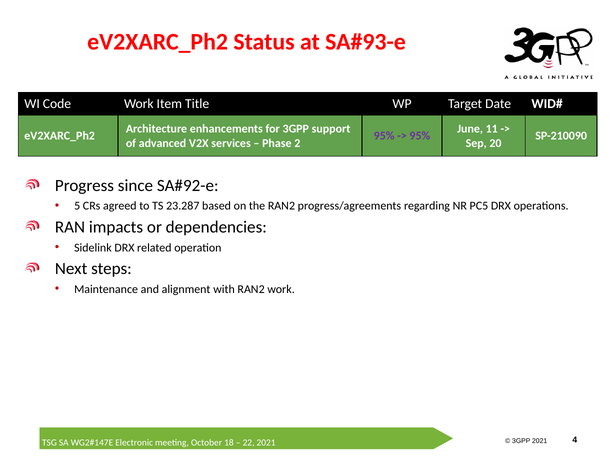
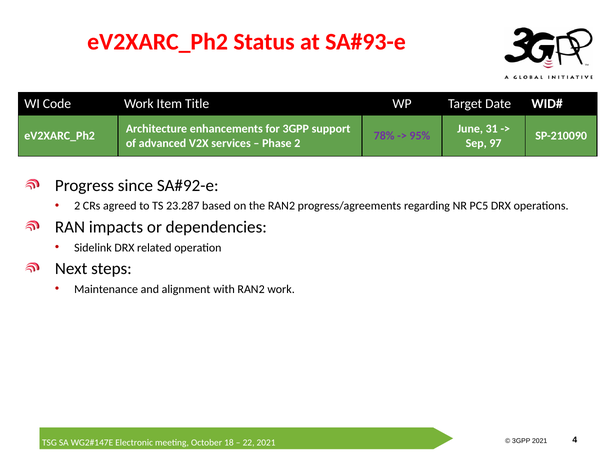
11: 11 -> 31 (492, 129)
95%: 95% -> 78% (384, 136)
20: 20 -> 97 (495, 143)
5: 5 -> 2 (77, 206)
